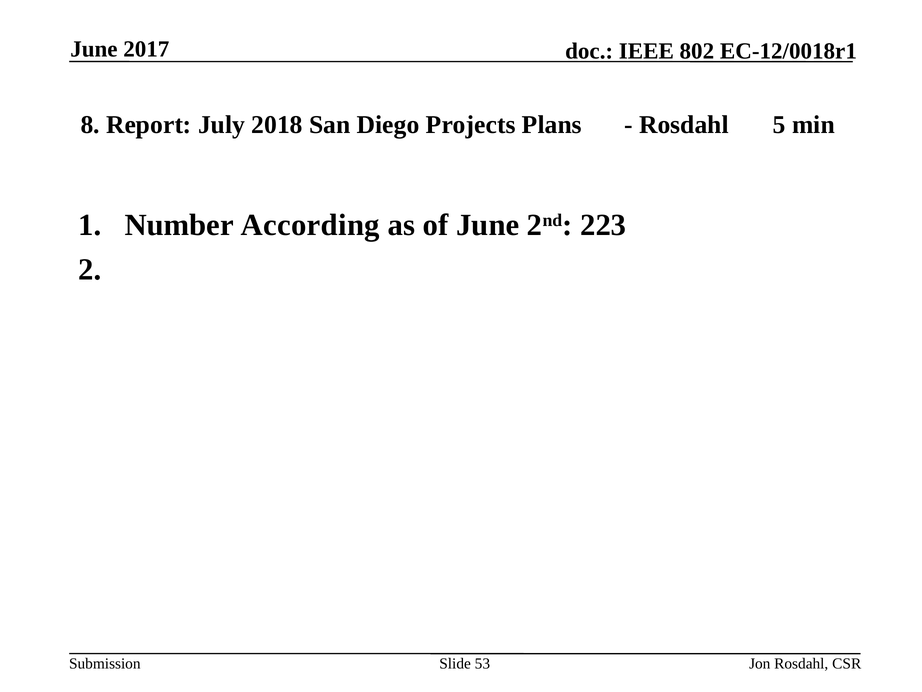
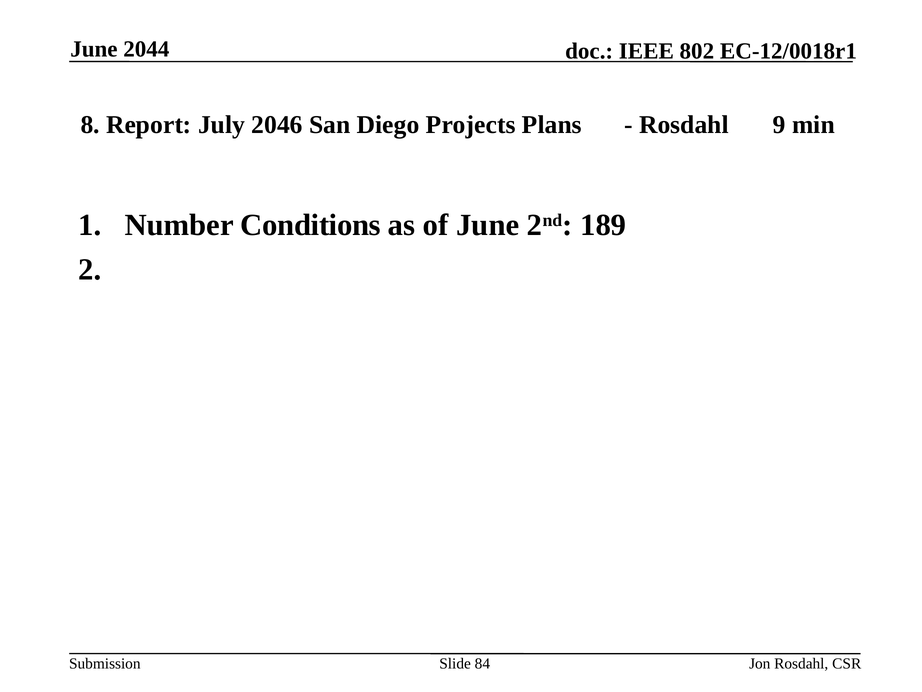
2017: 2017 -> 2044 (146, 49)
2018: 2018 -> 2046 (277, 125)
5: 5 -> 9 (779, 125)
According: According -> Conditions (311, 225)
223: 223 -> 189 (603, 225)
53: 53 -> 84 (482, 663)
